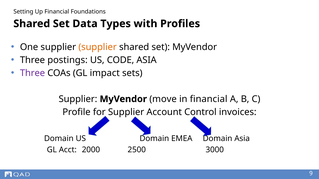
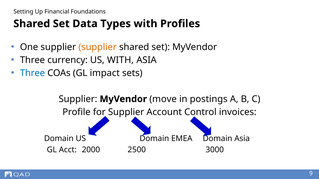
postings: postings -> currency (68, 60)
US CODE: CODE -> WITH (120, 60)
Three colour: purple -> blue (32, 73)
in financial: financial -> postings (209, 99)
